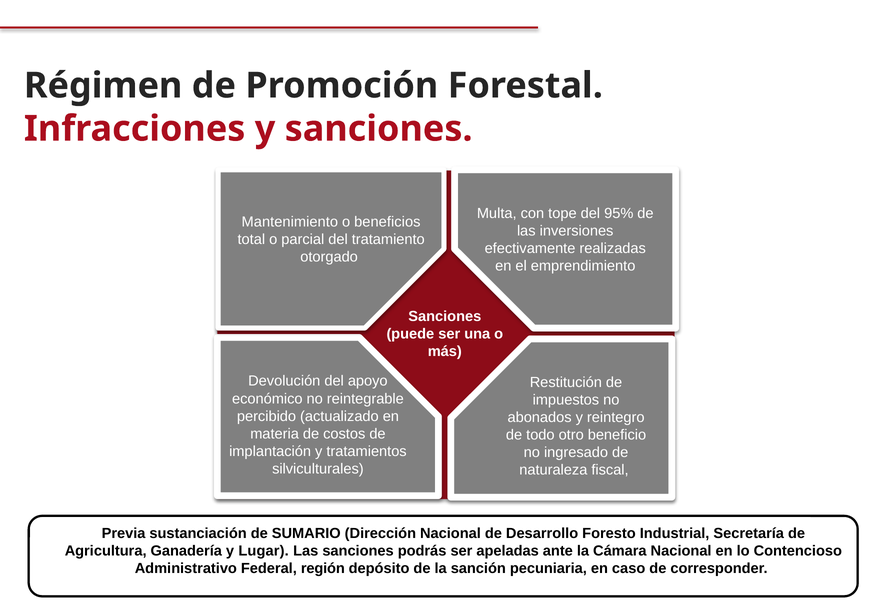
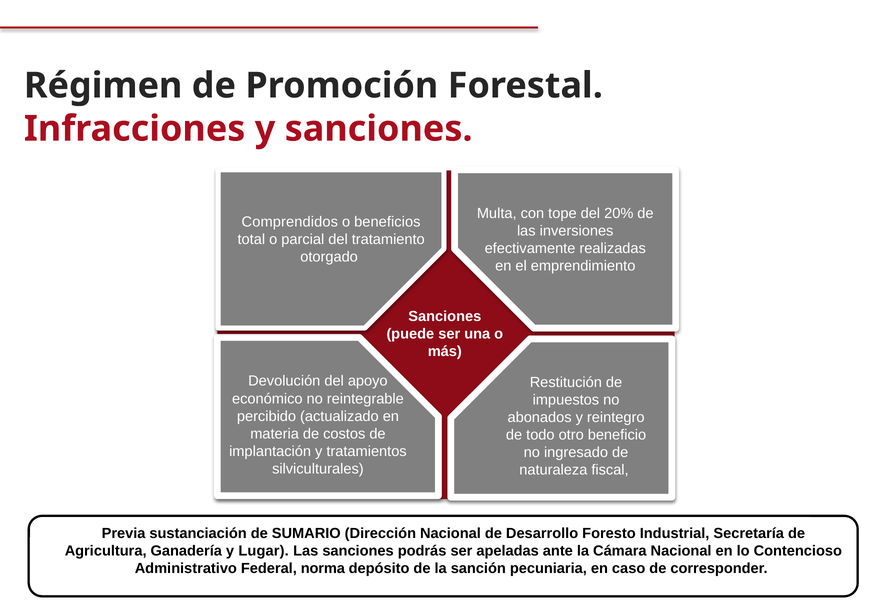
95%: 95% -> 20% (619, 213)
Mantenimiento: Mantenimiento -> Comprendidos (290, 222)
región: región -> norma (323, 568)
